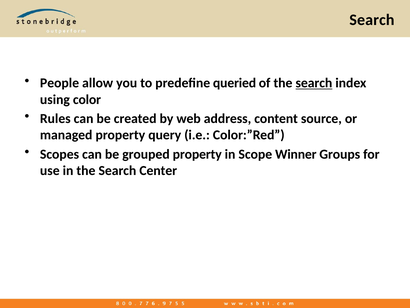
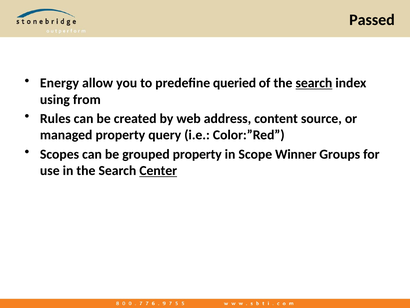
Search: Search -> Passed (372, 20)
People: People -> Energy (59, 83)
color: color -> from (87, 99)
Center underline: none -> present (158, 170)
